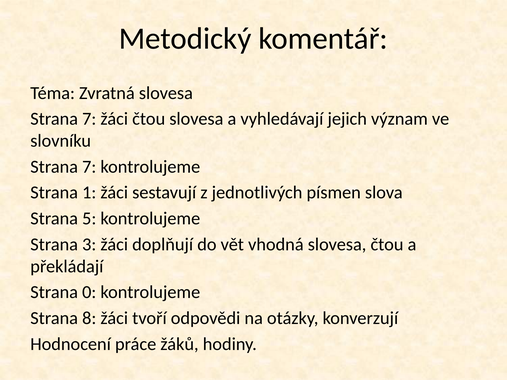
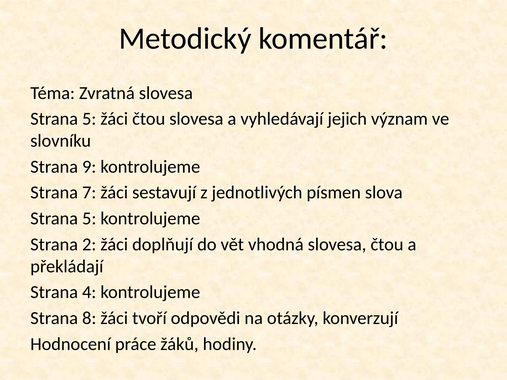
7: 7 -> 5 (89, 119)
7: 7 -> 9 (89, 167)
1: 1 -> 7 (89, 193)
3: 3 -> 2 (89, 245)
0: 0 -> 4 (89, 292)
